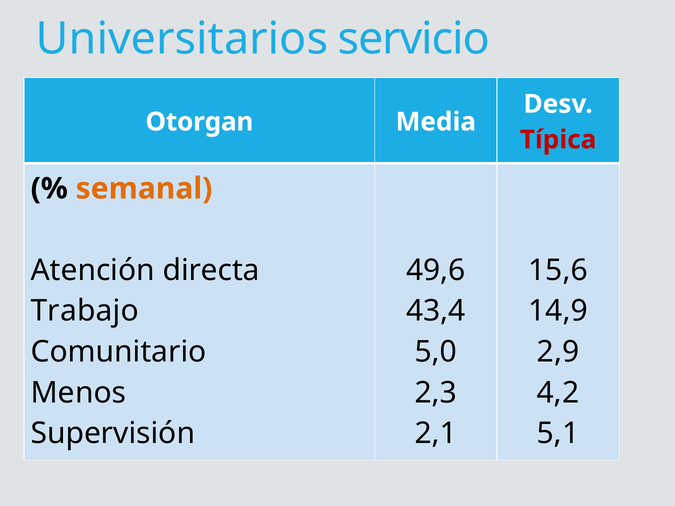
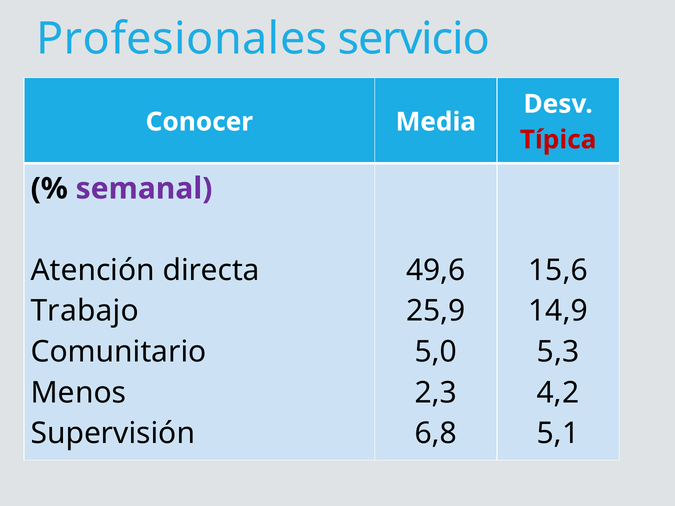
Universitarios: Universitarios -> Profesionales (182, 39)
Otorgan: Otorgan -> Conocer (199, 122)
semanal colour: orange -> purple (144, 189)
43,4: 43,4 -> 25,9 (436, 311)
2,9: 2,9 -> 5,3 (558, 352)
2,1: 2,1 -> 6,8 (436, 434)
